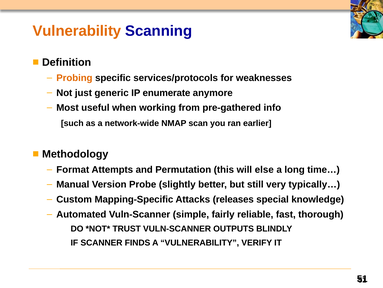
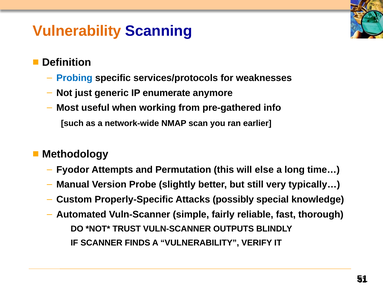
Probing colour: orange -> blue (74, 78)
Format: Format -> Fyodor (73, 169)
Mapping-Specific: Mapping-Specific -> Properly-Specific (134, 199)
releases: releases -> possibly (233, 199)
